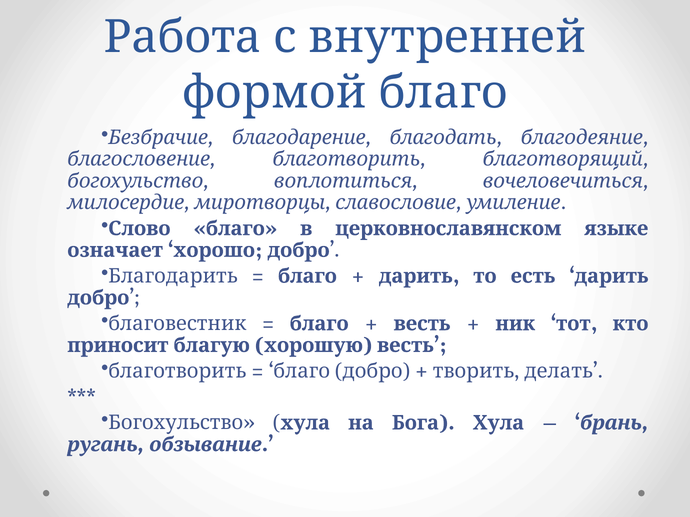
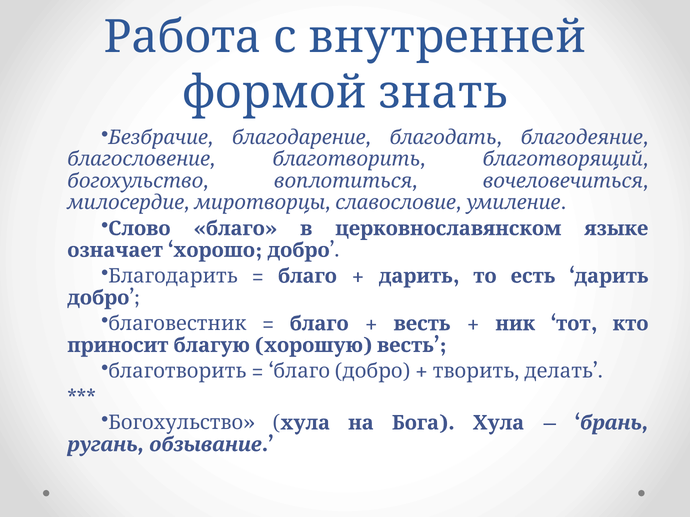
формой благо: благо -> знать (443, 93)
